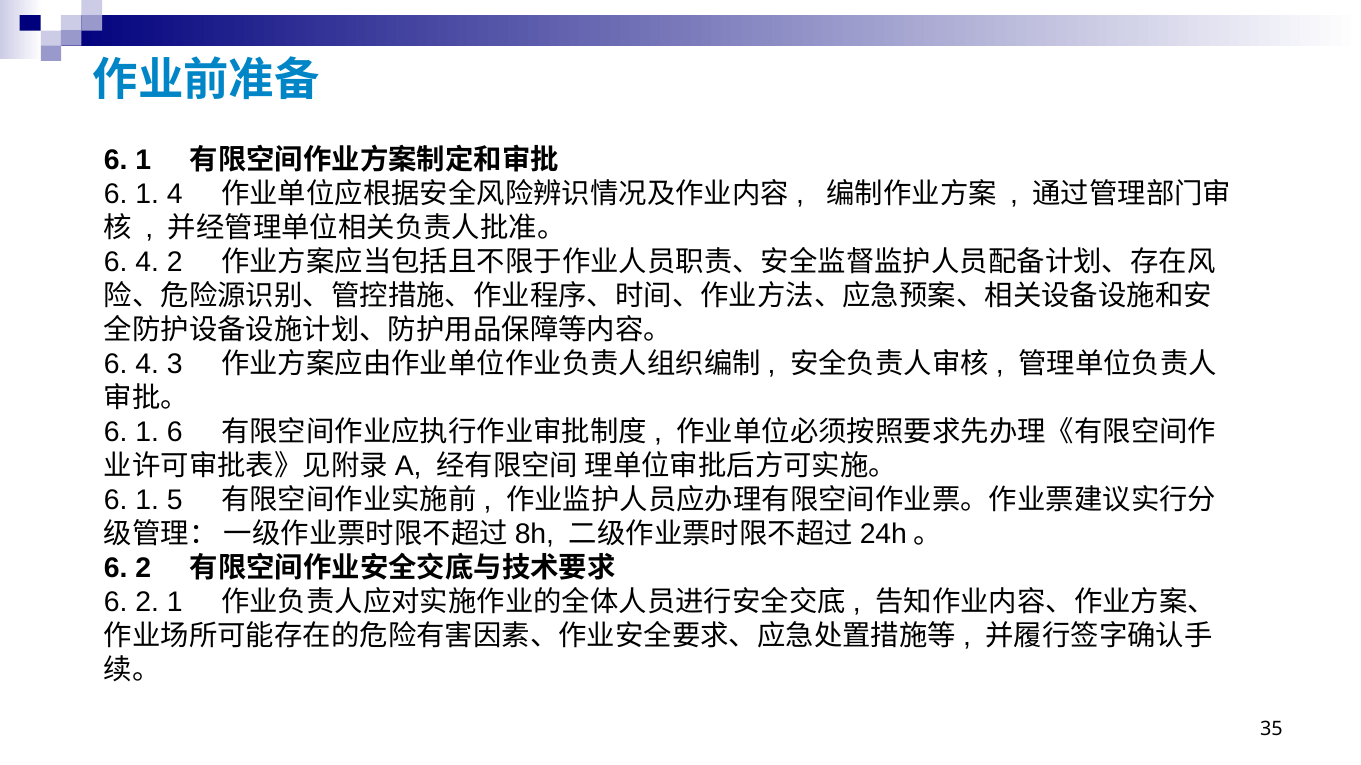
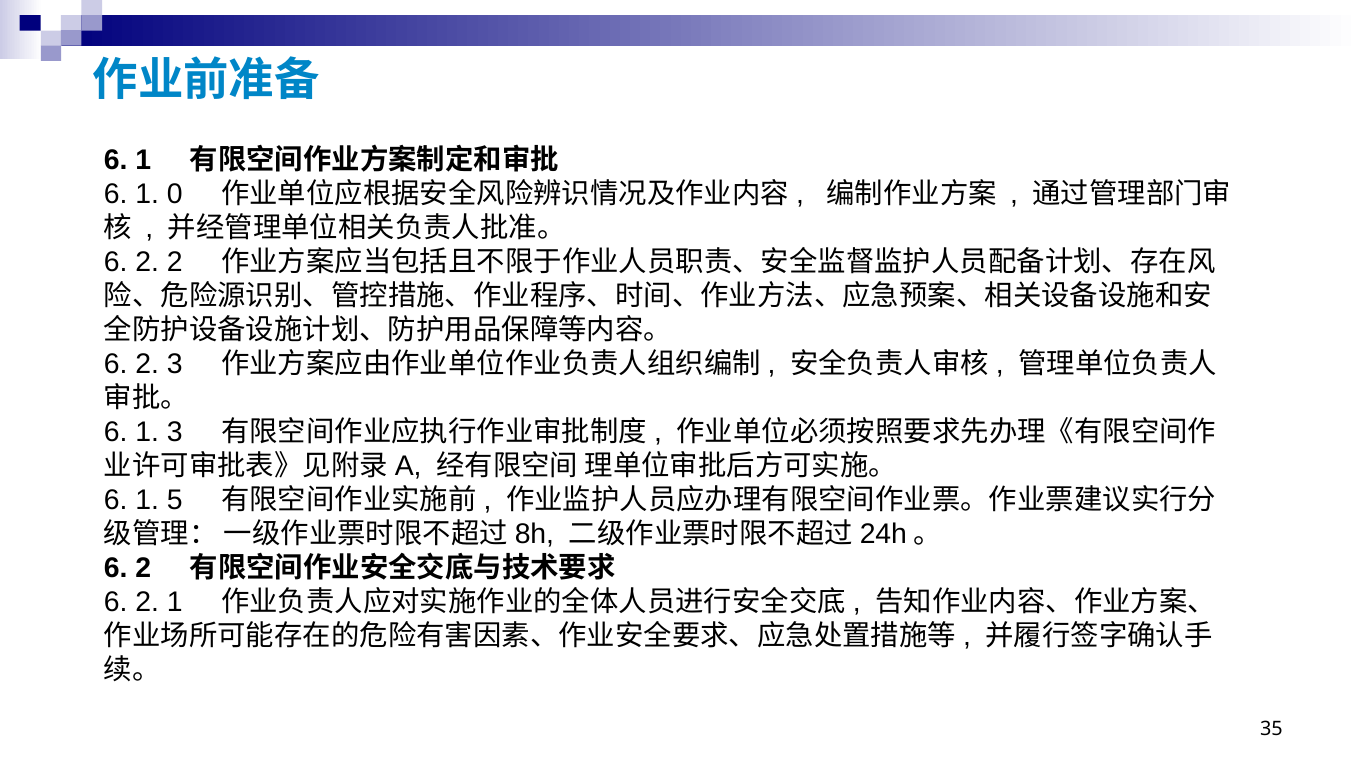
1 4: 4 -> 0 (175, 194)
4: 4 -> 2 (147, 262)
4: 4 -> 2 (147, 364)
1 6: 6 -> 3 (175, 433)
